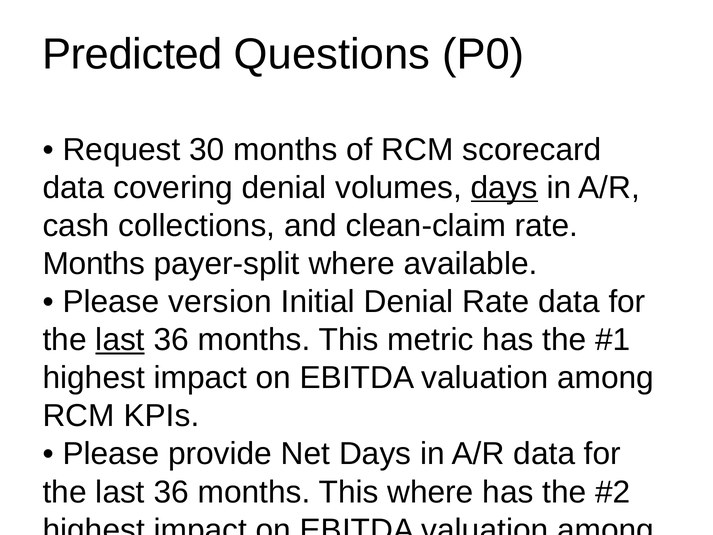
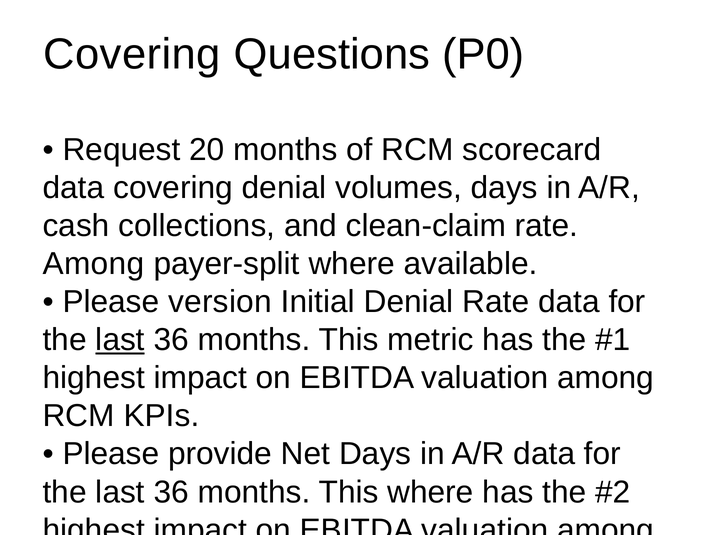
Predicted: Predicted -> Covering (132, 54)
30: 30 -> 20 (207, 150)
days underline: present -> none (504, 188)
Months: Months -> Among (94, 264)
